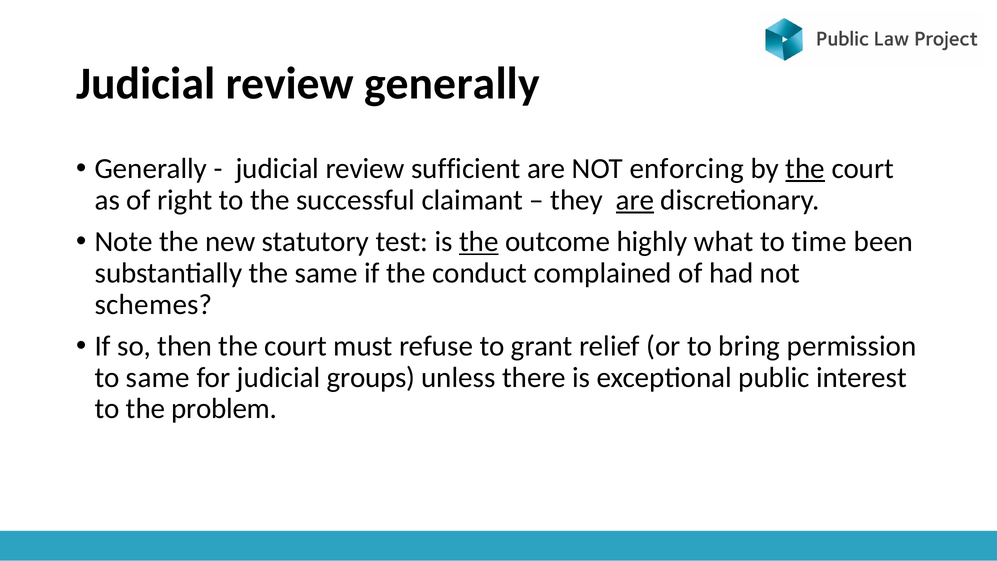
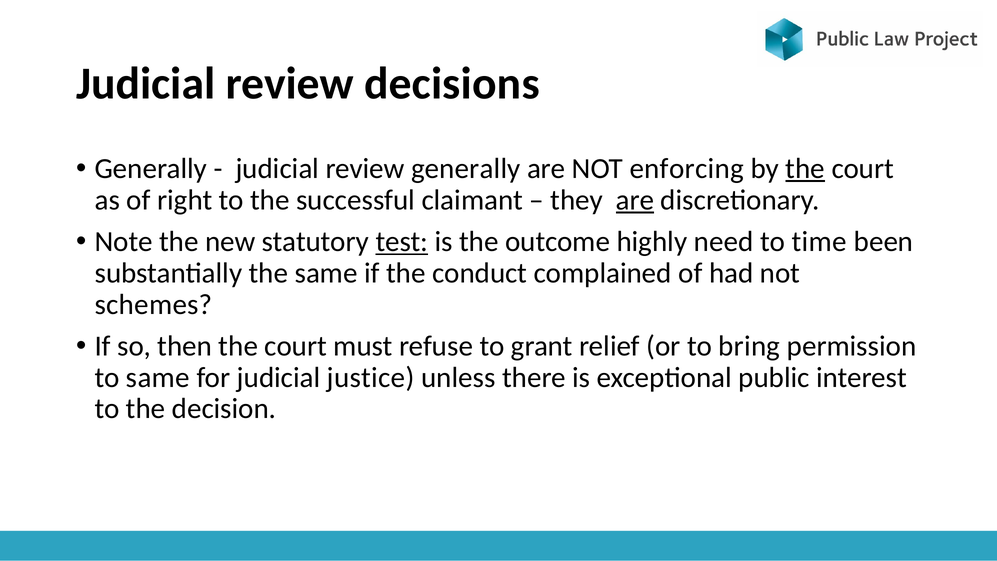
review generally: generally -> decisions (452, 84)
review sufficient: sufficient -> generally (466, 169)
test underline: none -> present (402, 242)
the underline: present -> none (479, 242)
what: what -> need (724, 242)
groups: groups -> justice (371, 377)
problem: problem -> decision (224, 409)
